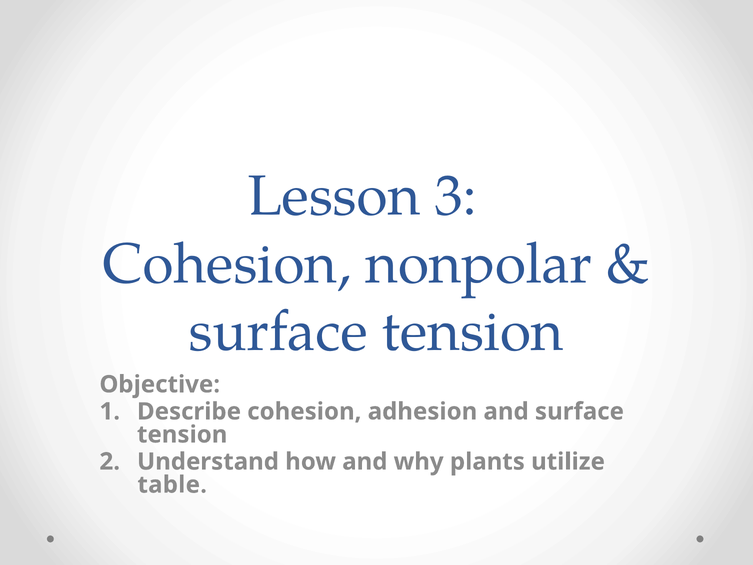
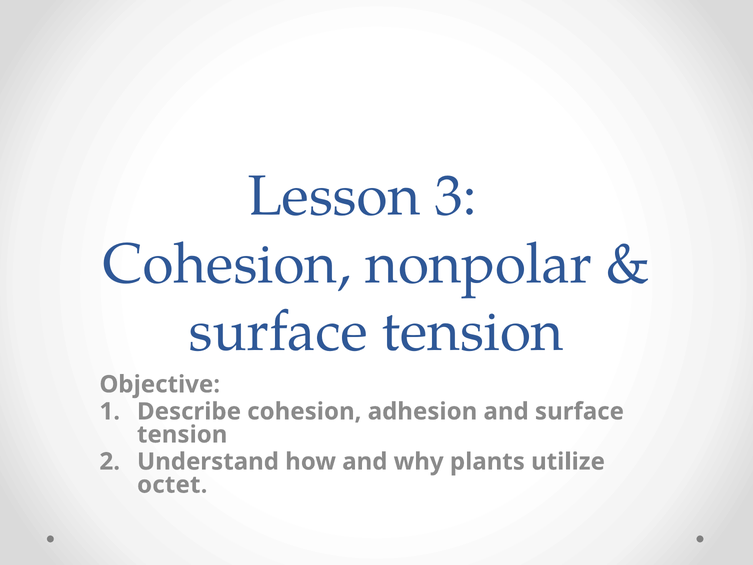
table: table -> octet (172, 485)
